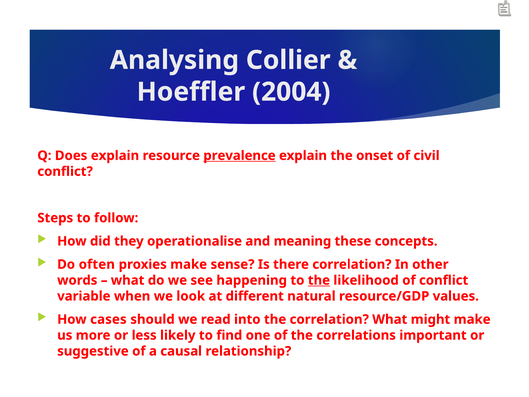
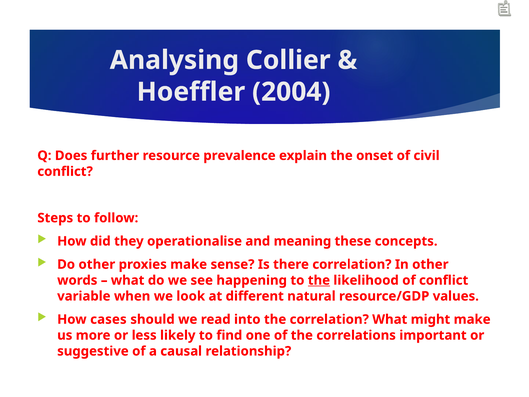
Does explain: explain -> further (115, 156)
prevalence underline: present -> none (239, 156)
Do often: often -> other (97, 264)
